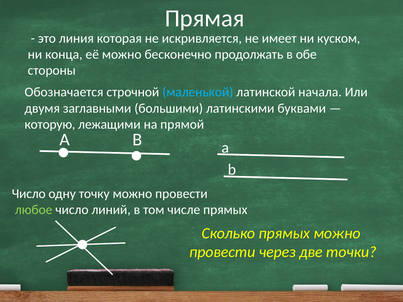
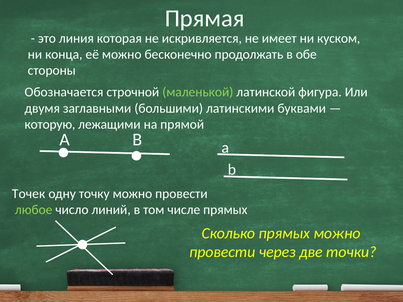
маленькой colour: light blue -> light green (198, 92)
начала: начала -> фигура (320, 92)
Число: Число -> Точек (29, 194)
